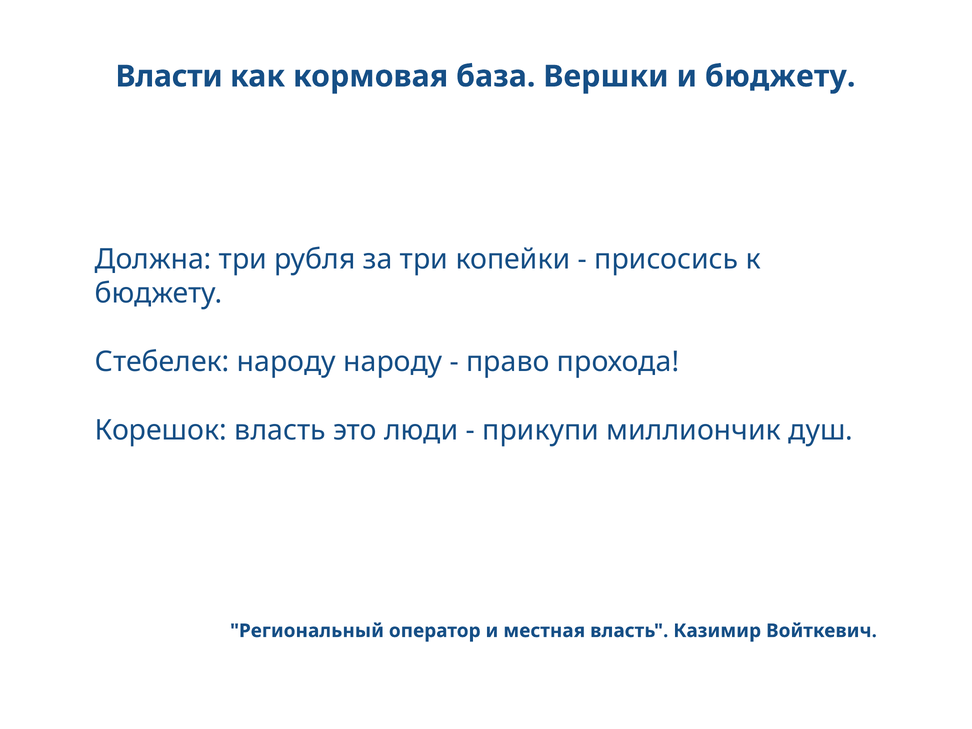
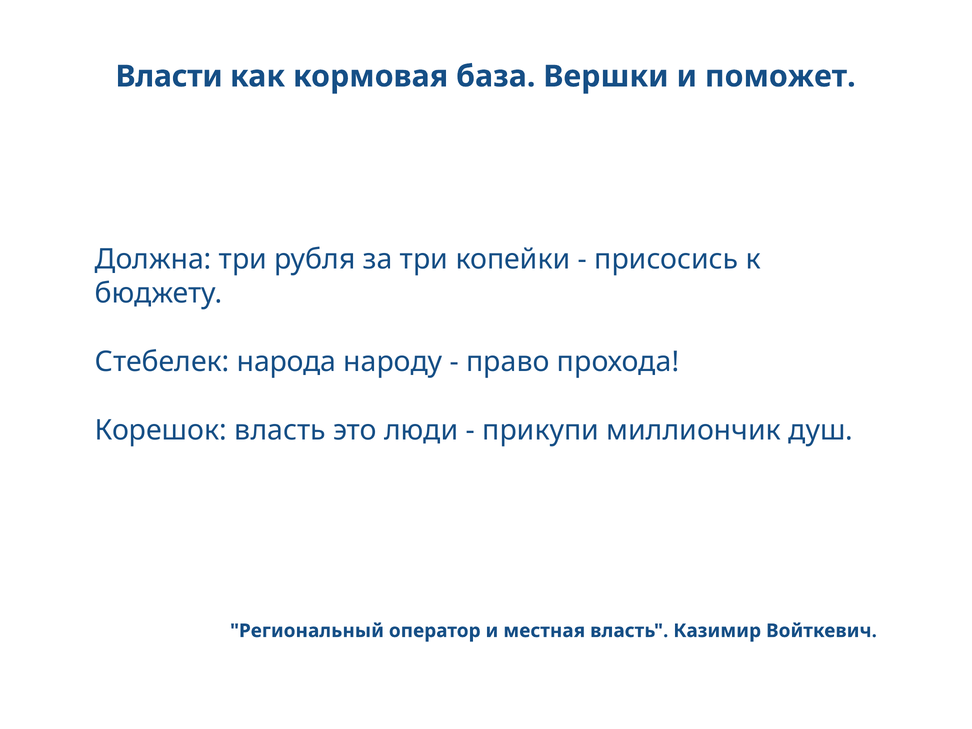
и бюджету: бюджету -> поможет (780, 76)
Стебелек народу: народу -> народа (286, 362)
